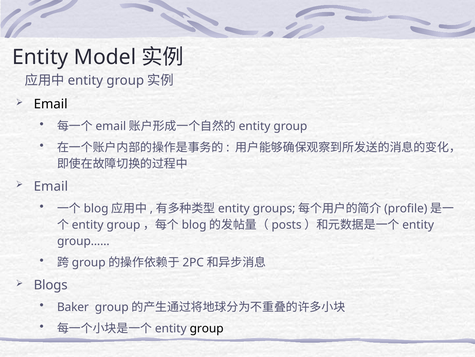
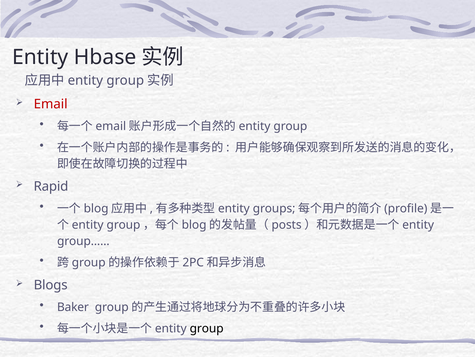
Model: Model -> Hbase (105, 57)
Email colour: black -> red (51, 104)
Email: Email -> Rapid (51, 186)
